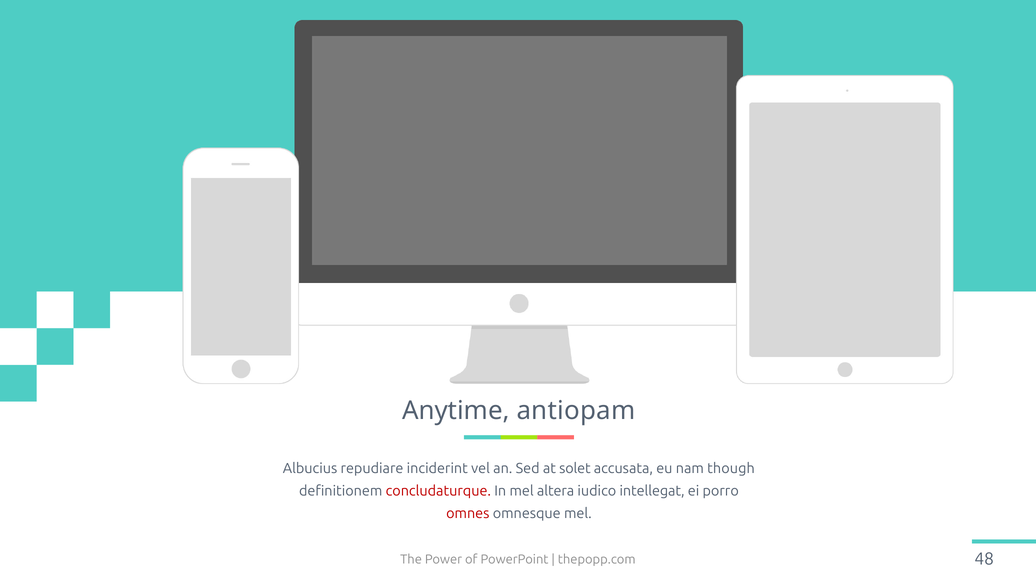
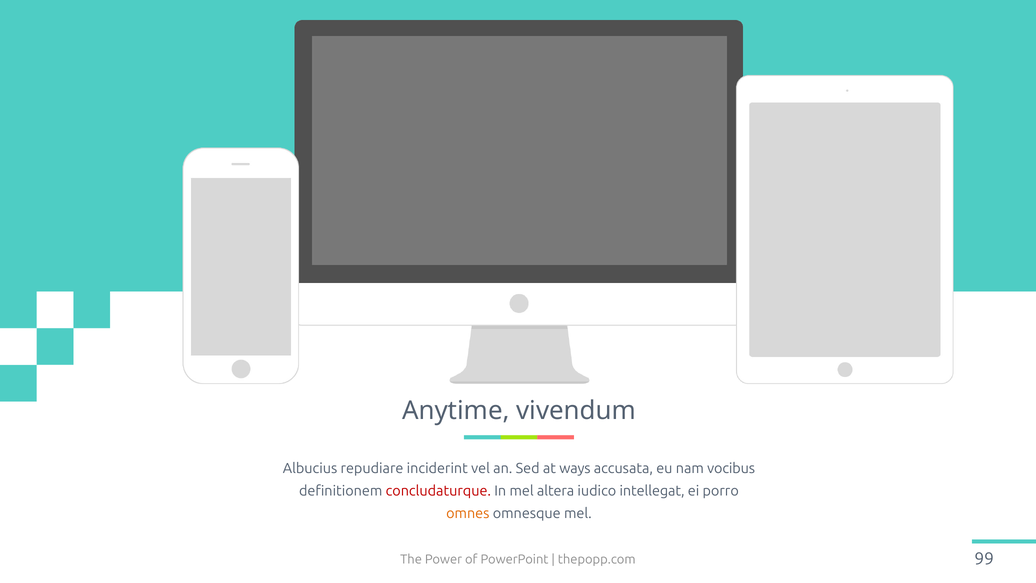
antiopam: antiopam -> vivendum (576, 410)
solet: solet -> ways (575, 468)
though: though -> vocibus (731, 468)
omnes colour: red -> orange (468, 513)
48: 48 -> 99 (984, 559)
